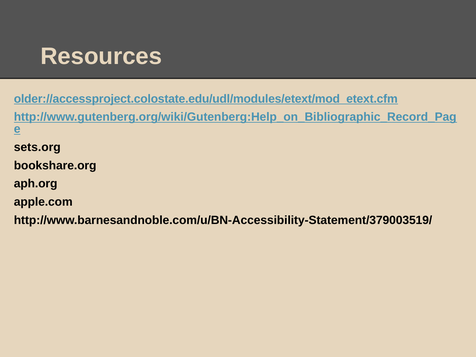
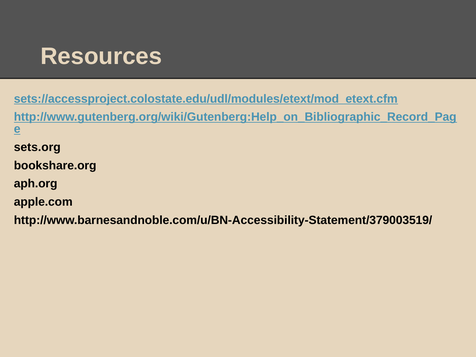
older://accessproject.colostate.edu/udl/modules/etext/mod_etext.cfm: older://accessproject.colostate.edu/udl/modules/etext/mod_etext.cfm -> sets://accessproject.colostate.edu/udl/modules/etext/mod_etext.cfm (206, 99)
